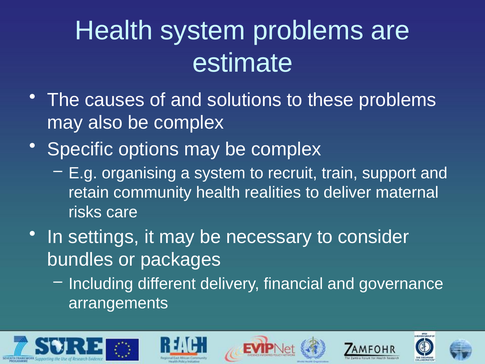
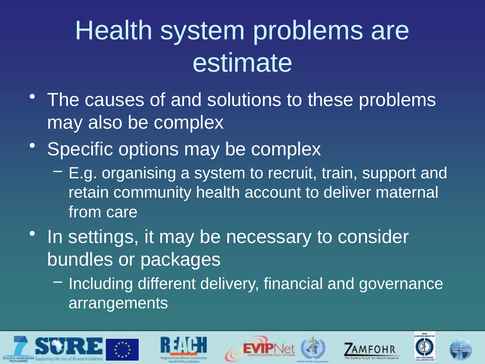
realities: realities -> account (273, 192)
risks: risks -> from (85, 212)
